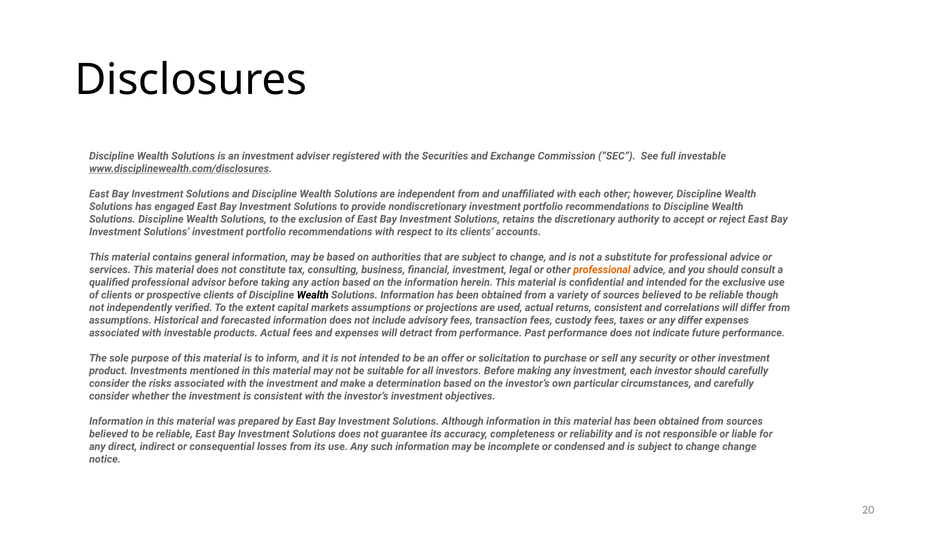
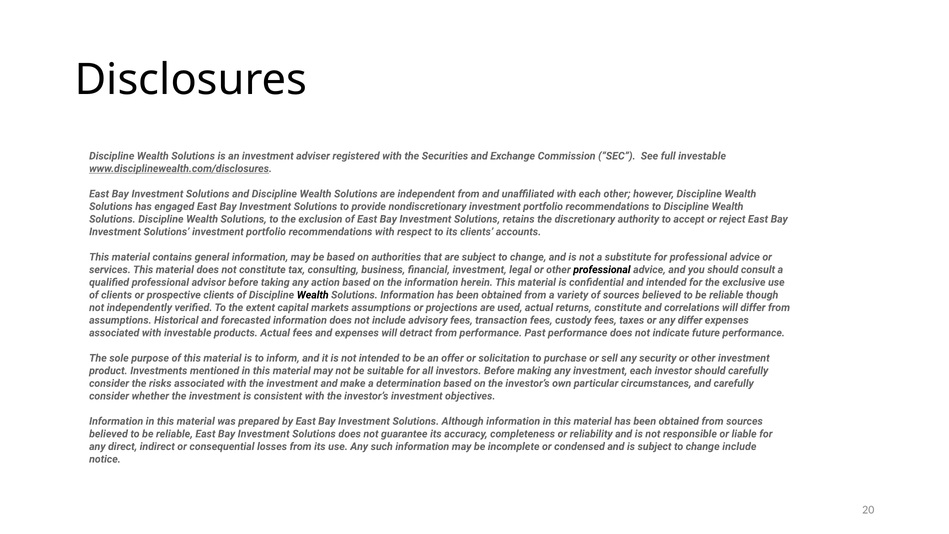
professional colour: orange -> black (602, 270)
returns consistent: consistent -> constitute (618, 307)
change change: change -> include (739, 446)
